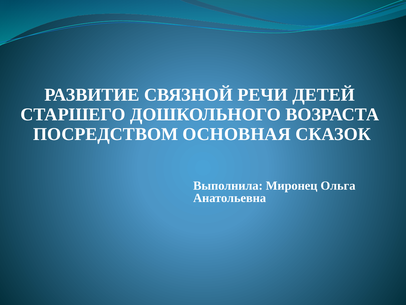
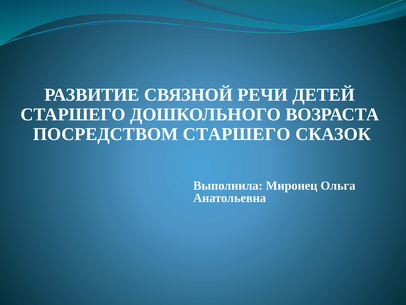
ПОСРЕДСТВОМ ОСНОВНАЯ: ОСНОВНАЯ -> СТАРШЕГО (237, 134)
